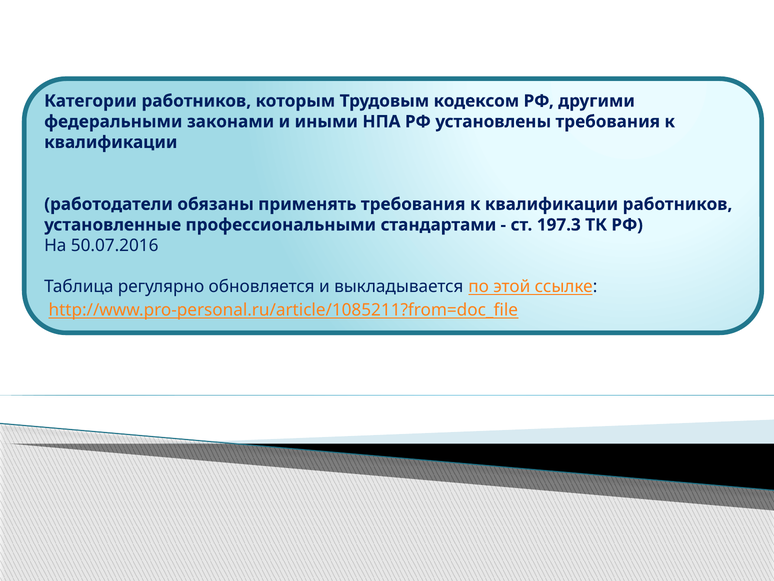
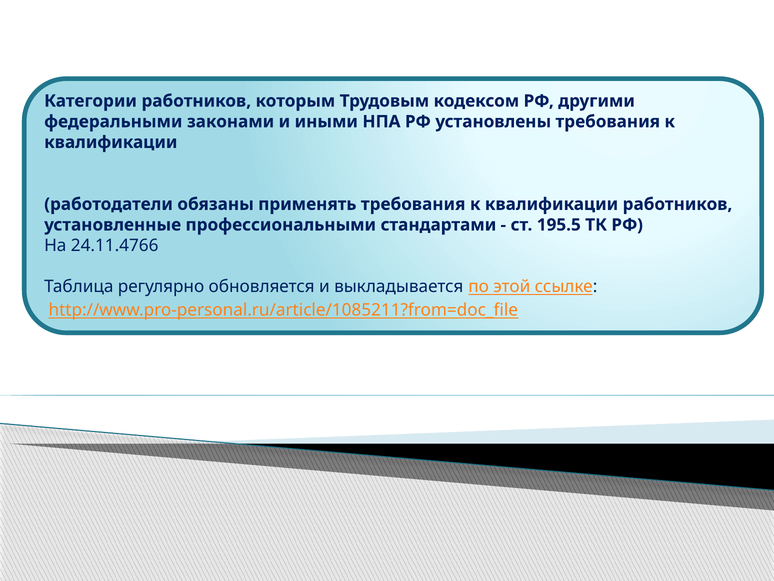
197.3: 197.3 -> 195.5 (559, 225)
50.07.2016: 50.07.2016 -> 24.11.4766 (115, 245)
